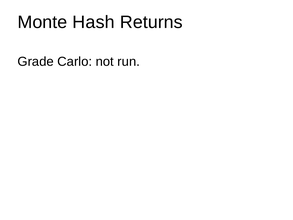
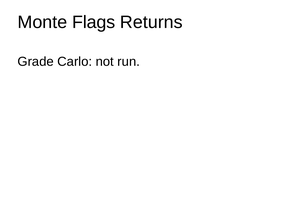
Hash: Hash -> Flags (94, 22)
